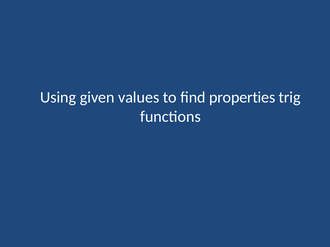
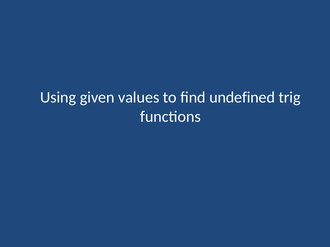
properties: properties -> undefined (242, 98)
